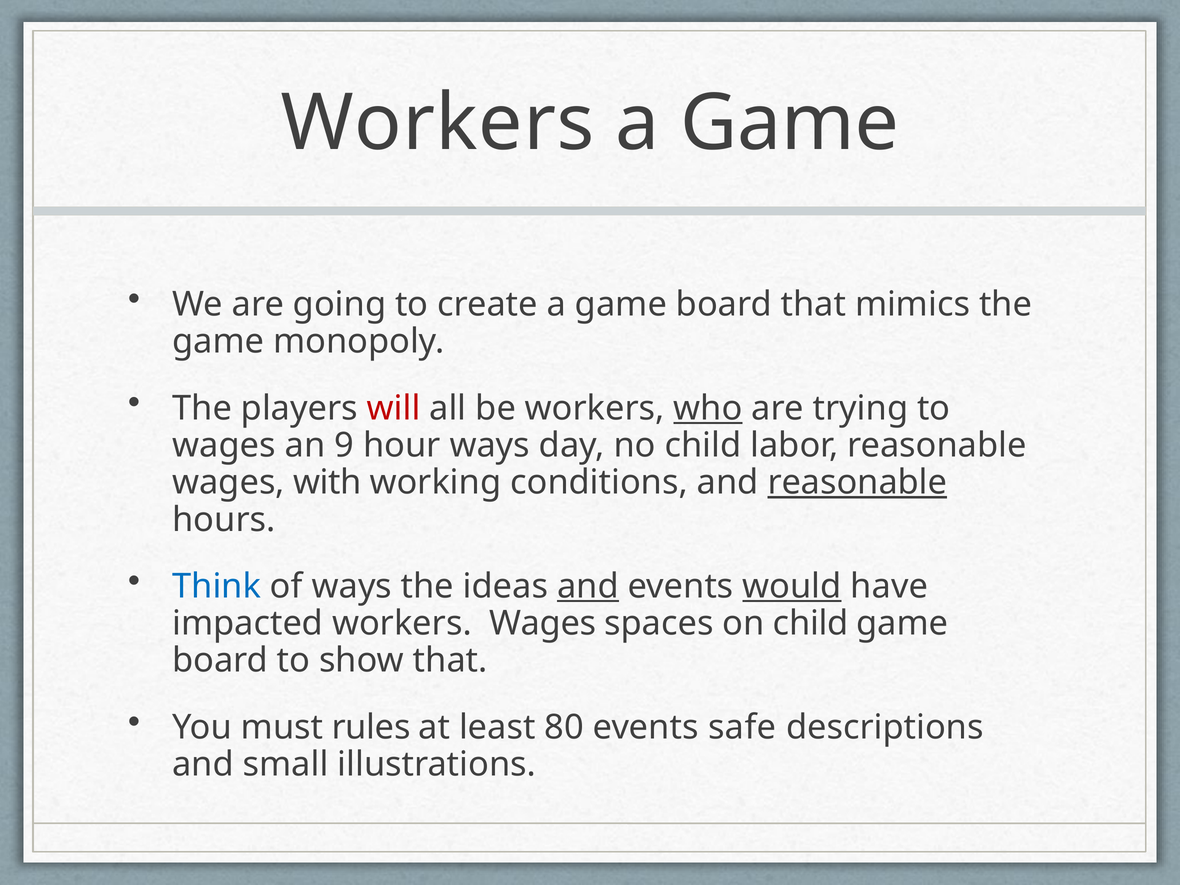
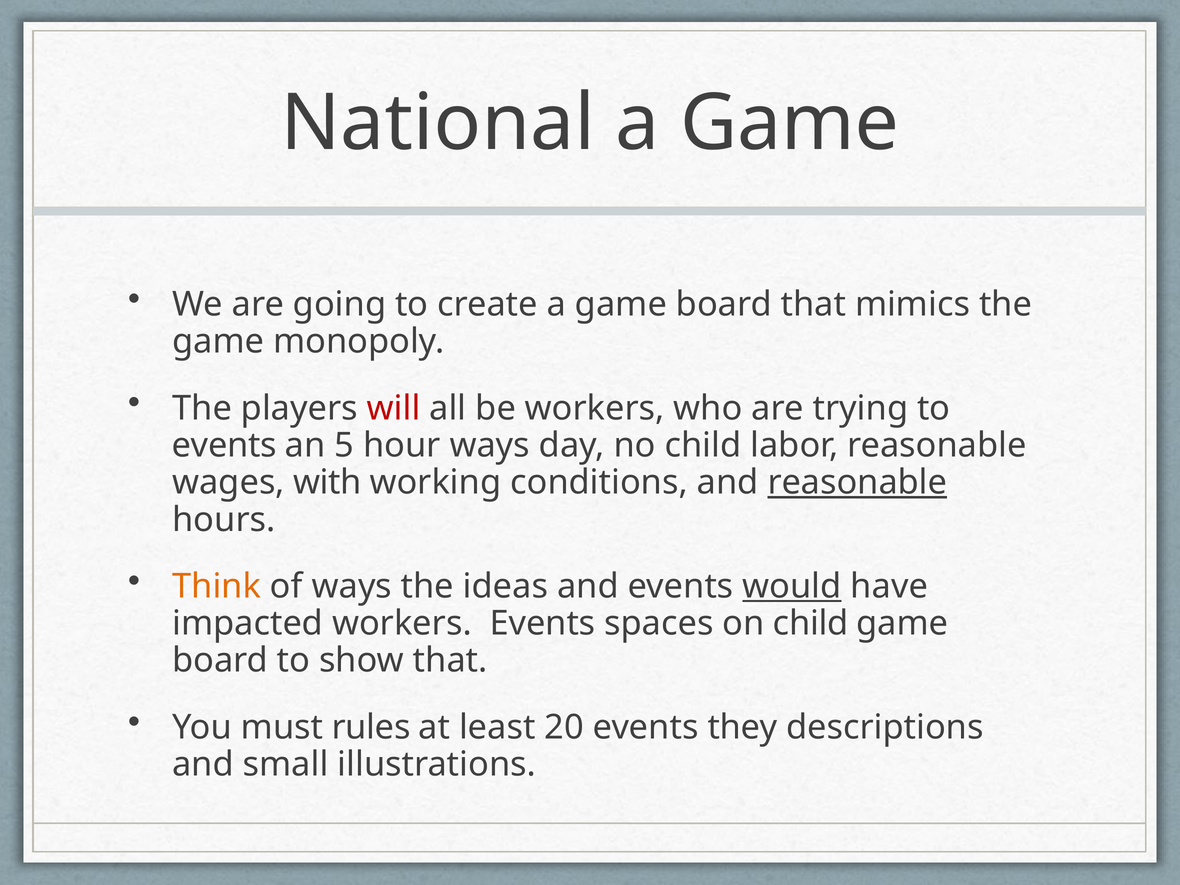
Workers: Workers -> National (438, 123)
who underline: present -> none (708, 408)
wages: wages -> events (224, 445)
9: 9 -> 5 (344, 445)
Think colour: blue -> orange (217, 586)
and underline: present -> none (588, 586)
workers Wages: Wages -> Events (542, 623)
80: 80 -> 20 (564, 727)
safe: safe -> they (742, 727)
